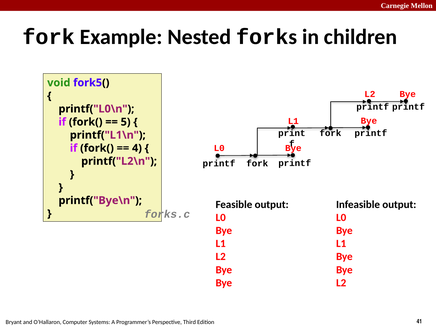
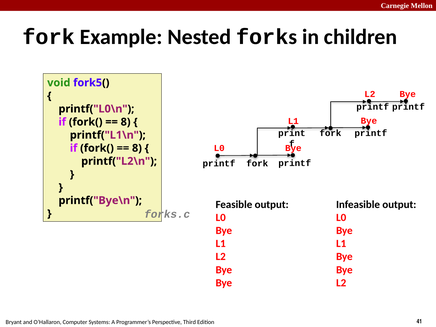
5: 5 -> 8 (126, 122)
4: 4 -> 8 (137, 148)
